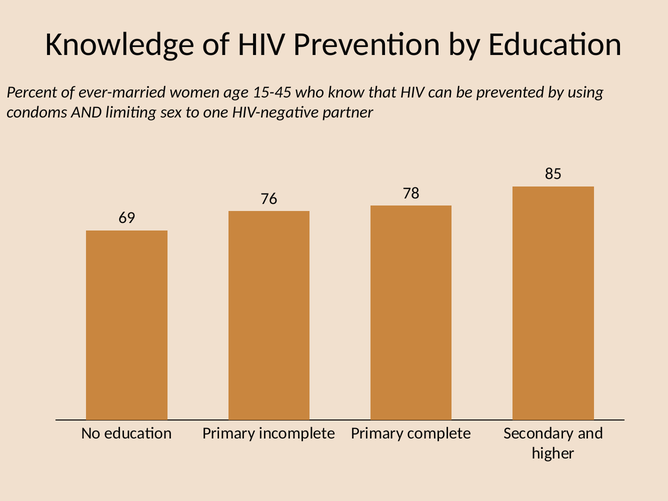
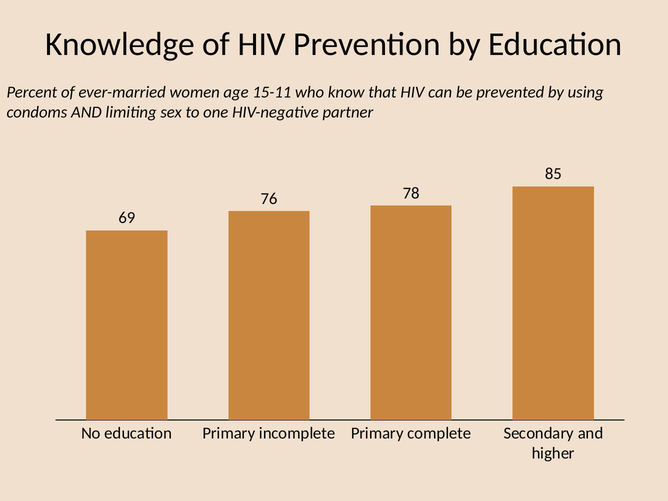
15-45: 15-45 -> 15-11 (272, 92)
